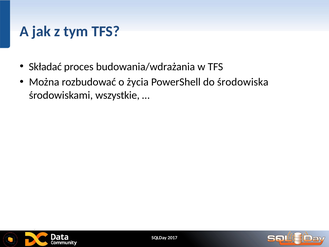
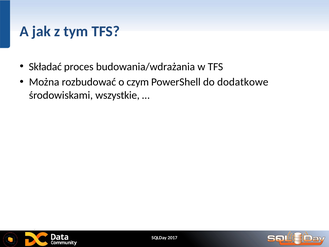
życia: życia -> czym (138, 82)
środowiska: środowiska -> dodatkowe (243, 82)
